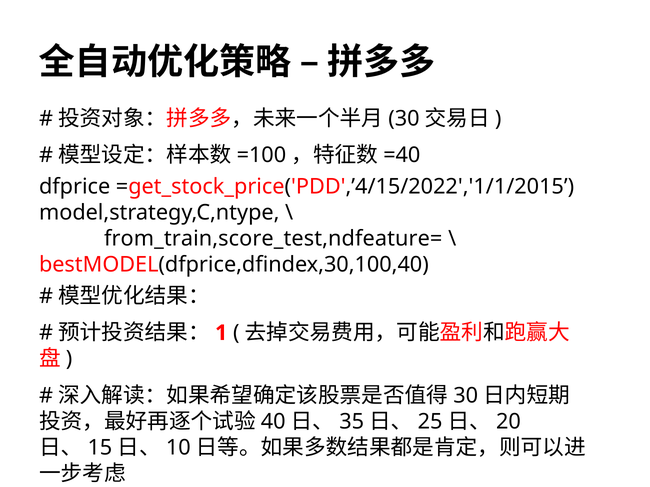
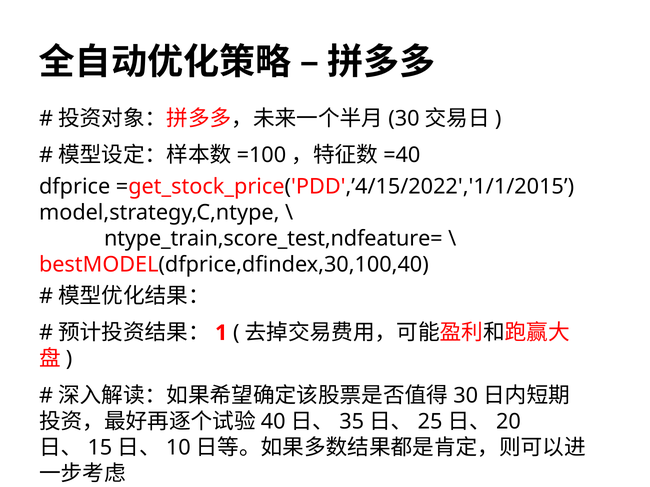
from_train,score_test,ndfeature=: from_train,score_test,ndfeature= -> ntype_train,score_test,ndfeature= (273, 239)
